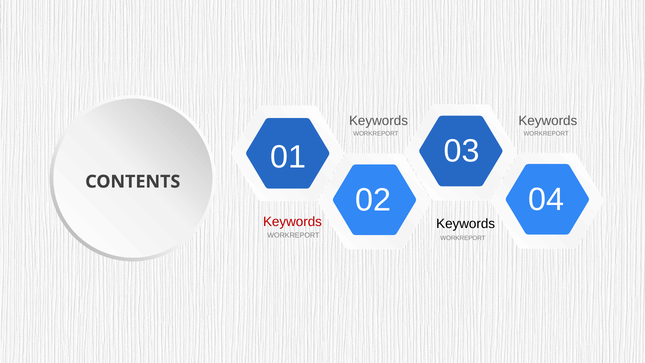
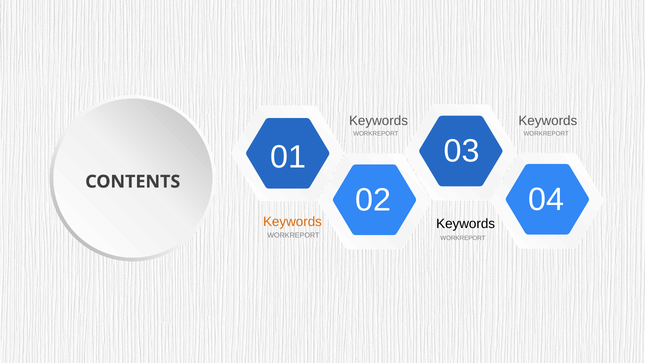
Keywords colour: red -> orange (293, 221)
